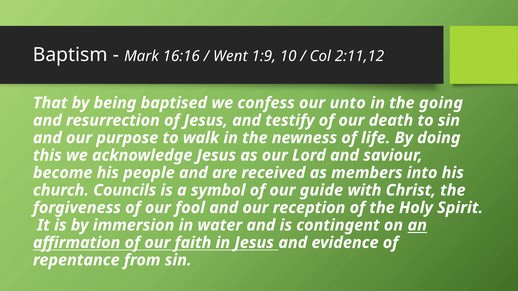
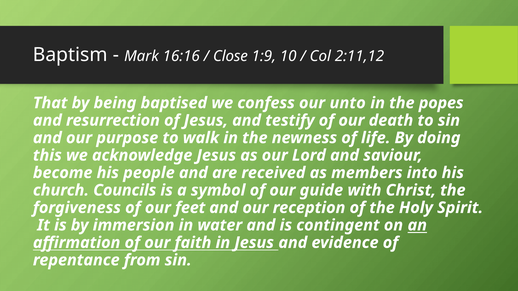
Went: Went -> Close (230, 56)
going: going -> popes (441, 103)
fool: fool -> feet (190, 208)
